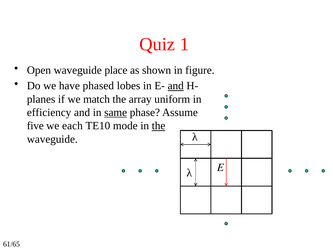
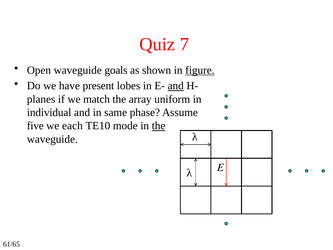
1: 1 -> 7 (184, 44)
place: place -> goals (116, 70)
figure underline: none -> present (200, 70)
phased: phased -> present (98, 86)
efficiency: efficiency -> individual (49, 112)
same underline: present -> none (116, 112)
